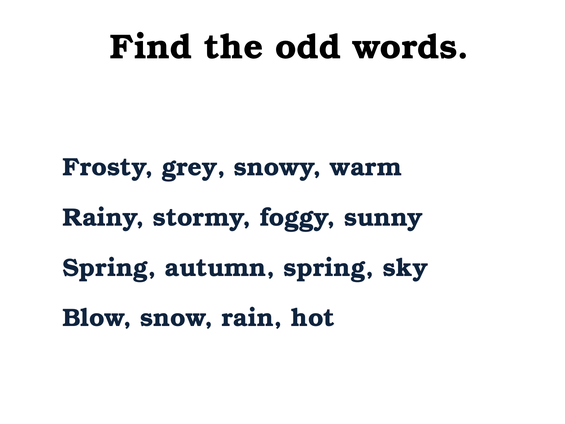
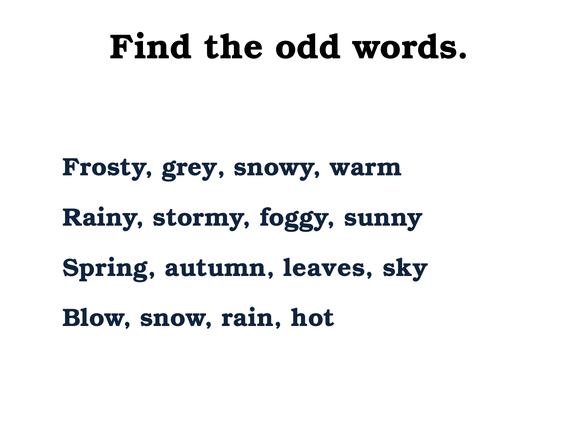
autumn spring: spring -> leaves (329, 268)
